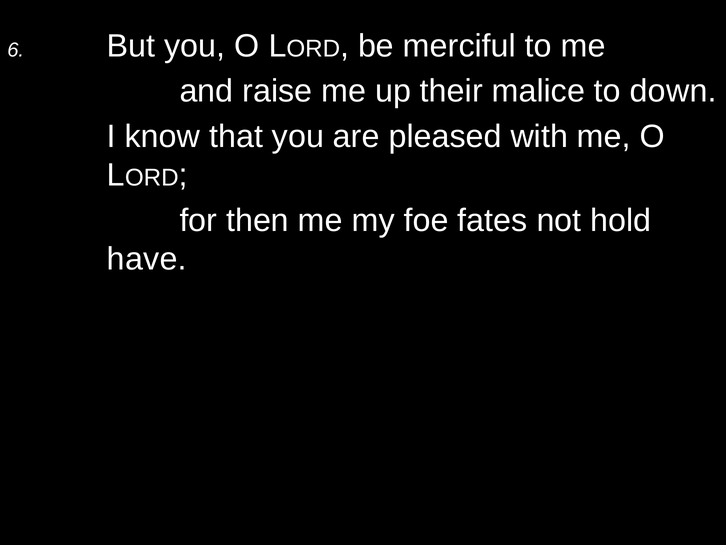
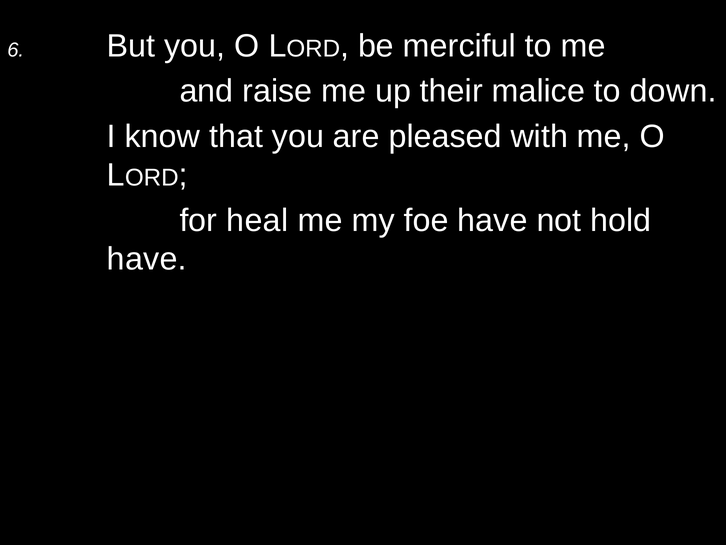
then: then -> heal (257, 220)
foe fates: fates -> have (492, 220)
